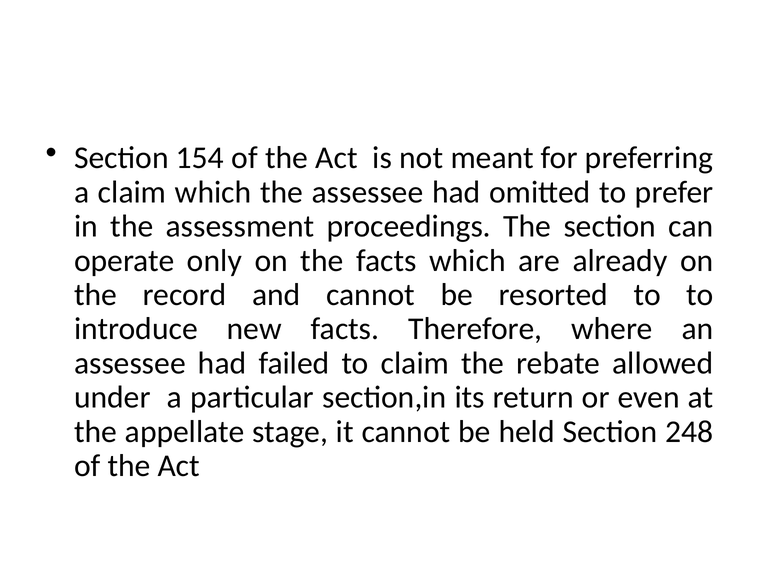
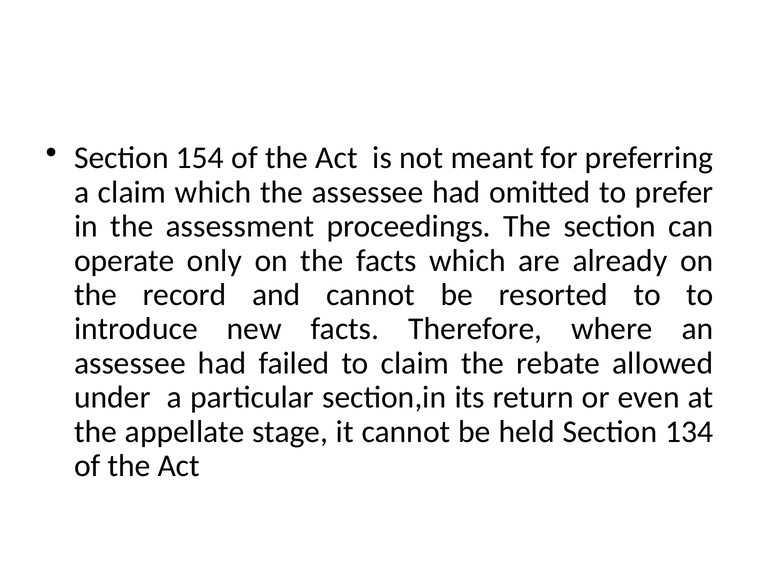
248: 248 -> 134 (689, 432)
